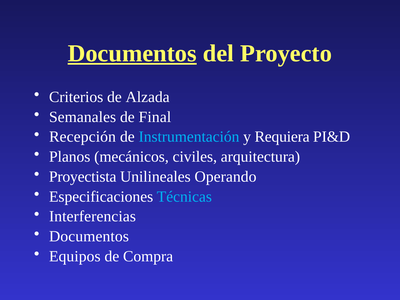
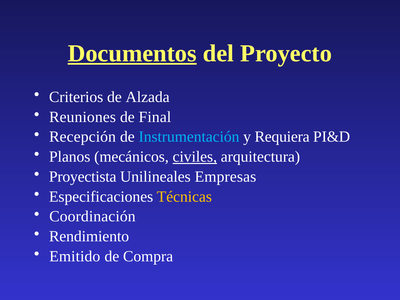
Semanales: Semanales -> Reuniones (83, 117)
civiles underline: none -> present (195, 157)
Operando: Operando -> Empresas (225, 177)
Técnicas colour: light blue -> yellow (184, 197)
Interferencias: Interferencias -> Coordinación (92, 217)
Documentos: Documentos -> Rendimiento (89, 236)
Equipos: Equipos -> Emitido (75, 256)
